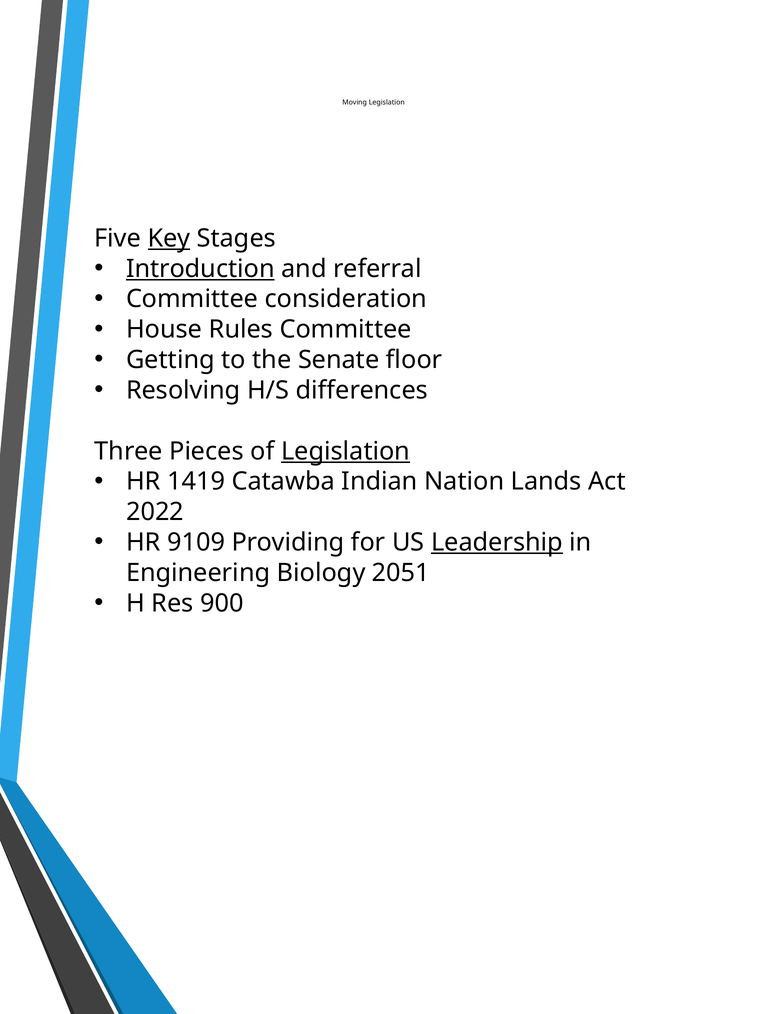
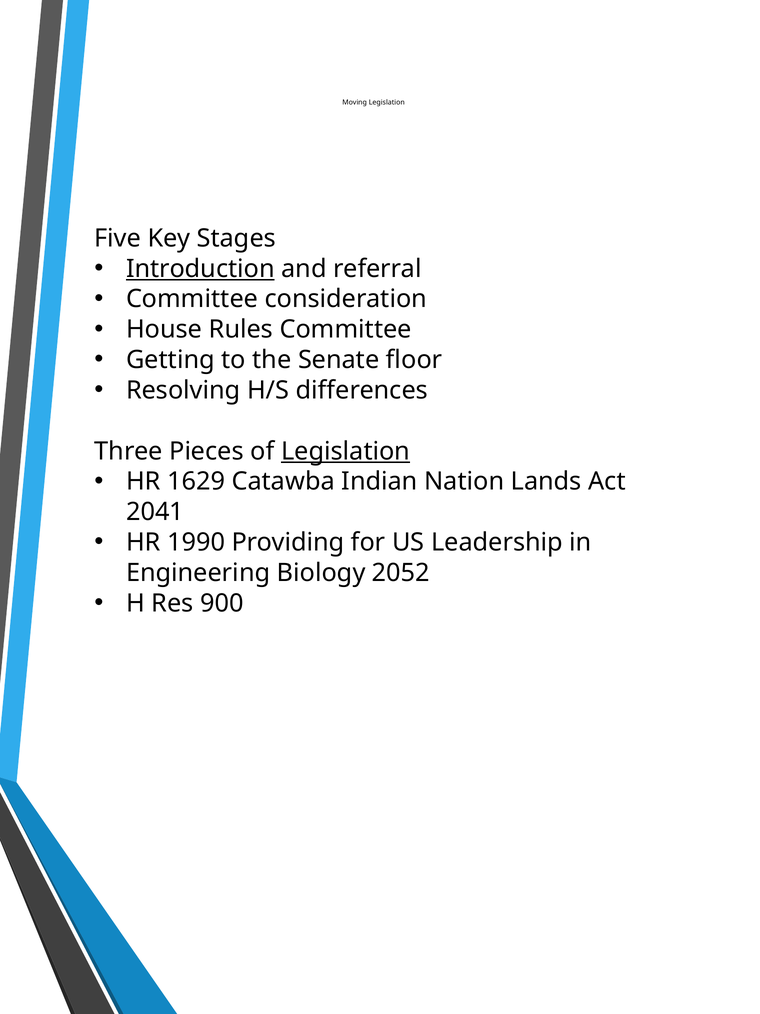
Key underline: present -> none (169, 238)
1419: 1419 -> 1629 (196, 481)
2022: 2022 -> 2041 (155, 512)
9109: 9109 -> 1990 (196, 542)
Leadership underline: present -> none (497, 542)
2051: 2051 -> 2052 (401, 573)
